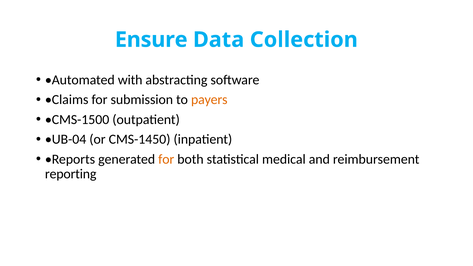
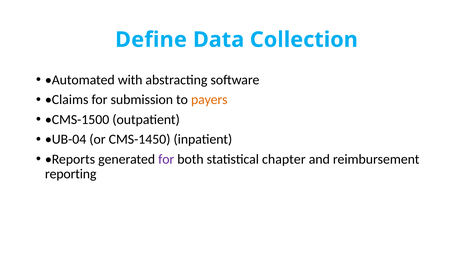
Ensure: Ensure -> Define (151, 40)
for colour: orange -> purple (166, 159)
medical: medical -> chapter (284, 159)
